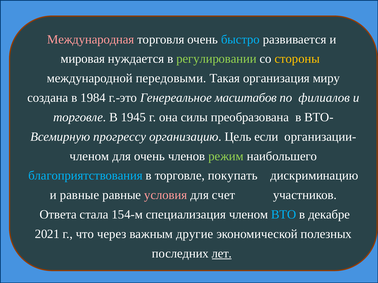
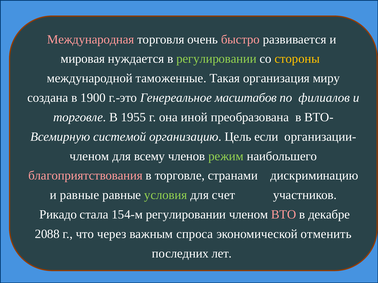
быстро colour: light blue -> pink (240, 39)
передовыми: передовыми -> таможенные (171, 78)
1984: 1984 -> 1900 (93, 98)
1945: 1945 -> 1955 (133, 117)
силы: силы -> иной (194, 117)
прогрессу: прогрессу -> системой (120, 137)
для очень: очень -> всему (150, 156)
благоприятствования colour: light blue -> pink (85, 176)
покупать: покупать -> странами (233, 176)
условия colour: pink -> light green (166, 195)
Ответа: Ответа -> Рикадо (58, 215)
154-м специализация: специализация -> регулировании (186, 215)
ВТО colour: light blue -> pink (284, 215)
2021: 2021 -> 2088 (47, 234)
другие: другие -> спроса (195, 234)
полезных: полезных -> отменить (326, 234)
лет underline: present -> none (222, 254)
